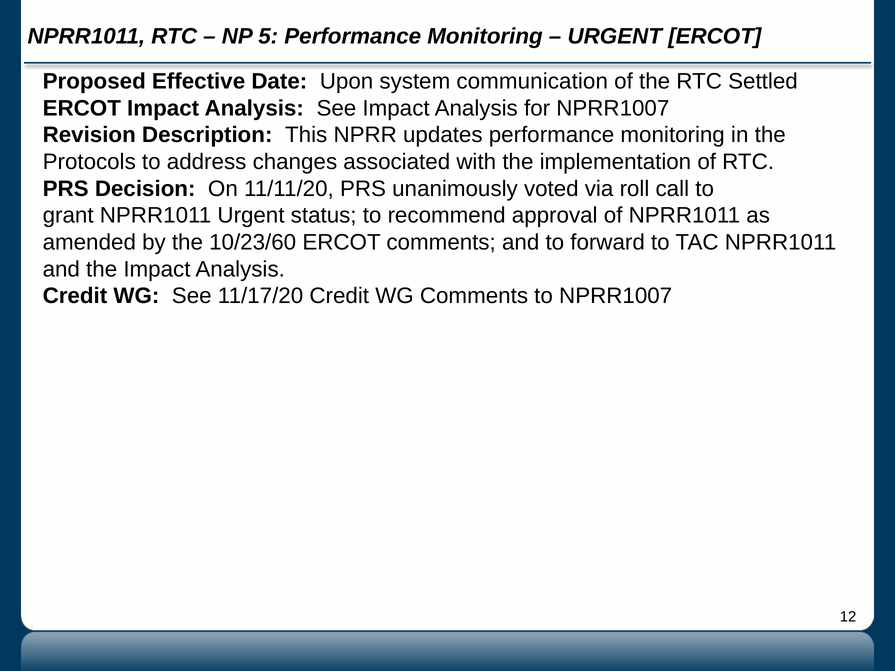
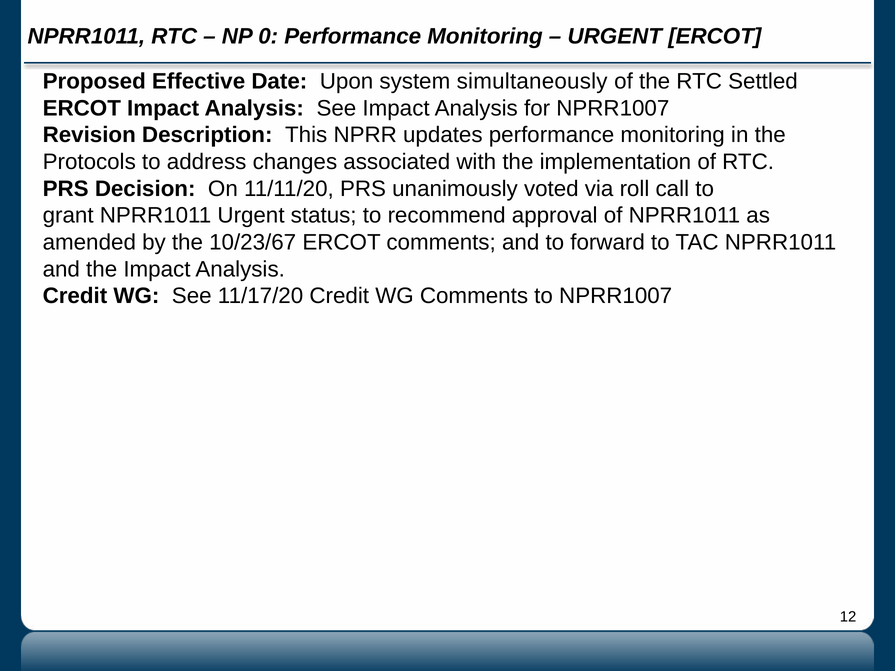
5: 5 -> 0 (268, 36)
communication: communication -> simultaneously (532, 81)
10/23/60: 10/23/60 -> 10/23/67 (253, 243)
